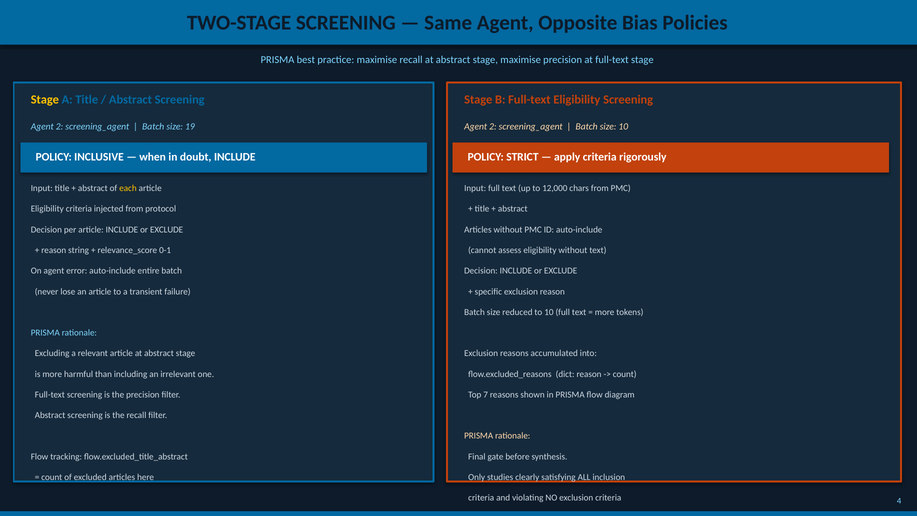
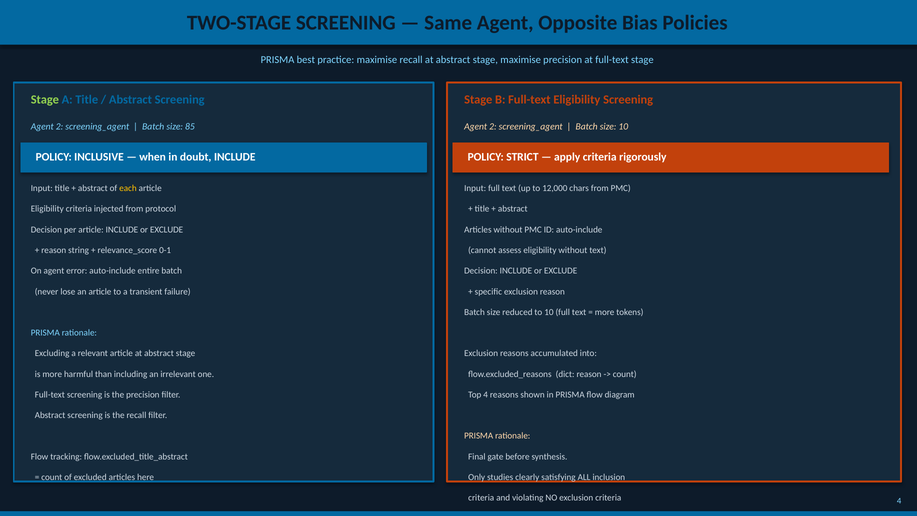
Stage colour: yellow -> light green (45, 100)
19: 19 -> 85 (190, 127)
Top 7: 7 -> 4 (486, 395)
